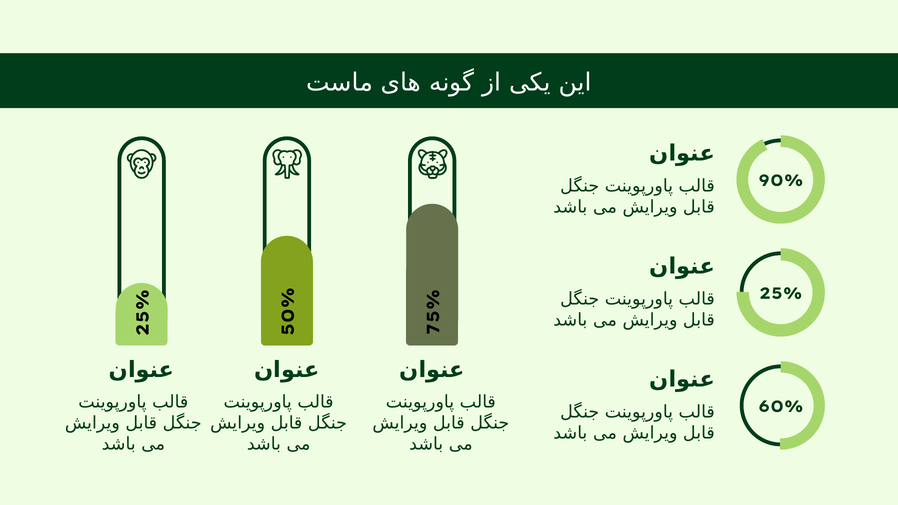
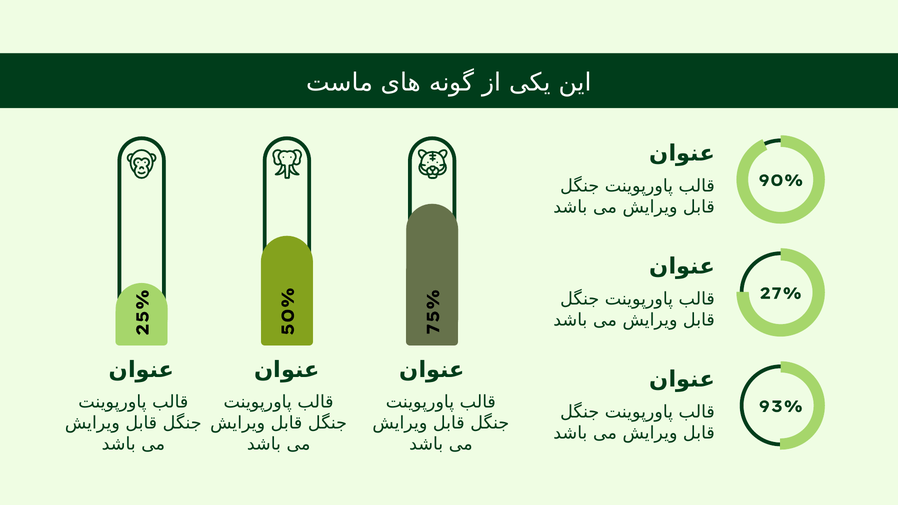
25%: 25% -> 27% (781, 294)
60%: 60% -> 93% (781, 407)
